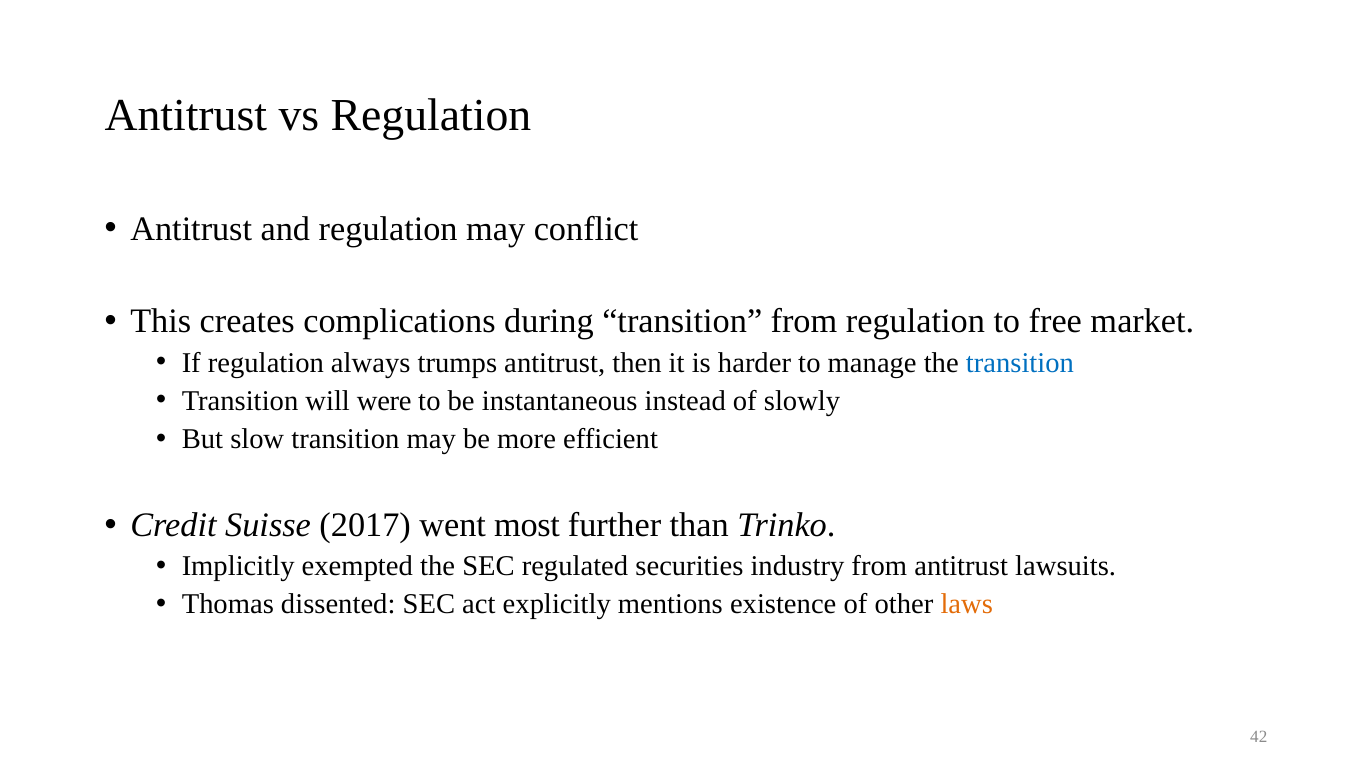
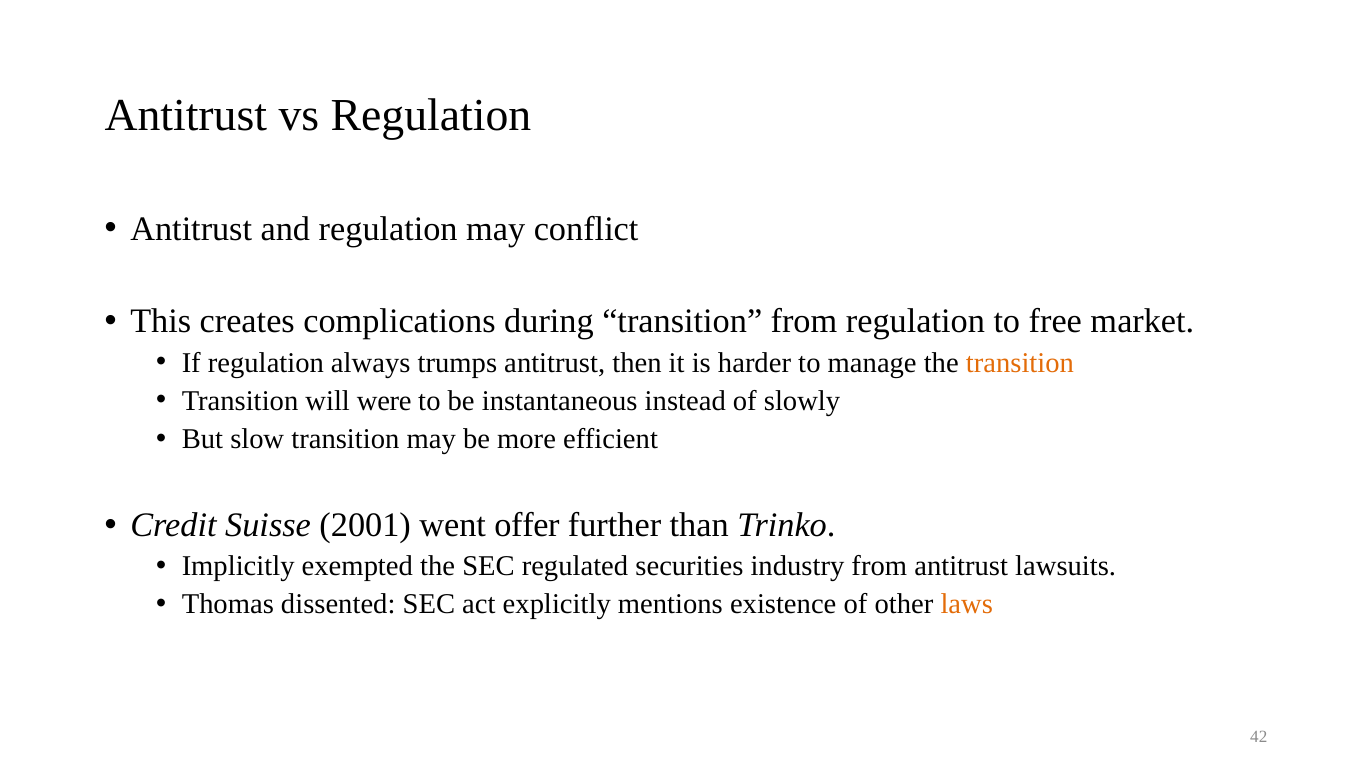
transition colour: blue -> orange (1020, 363)
2017: 2017 -> 2001 (365, 525)
most: most -> offer (527, 525)
